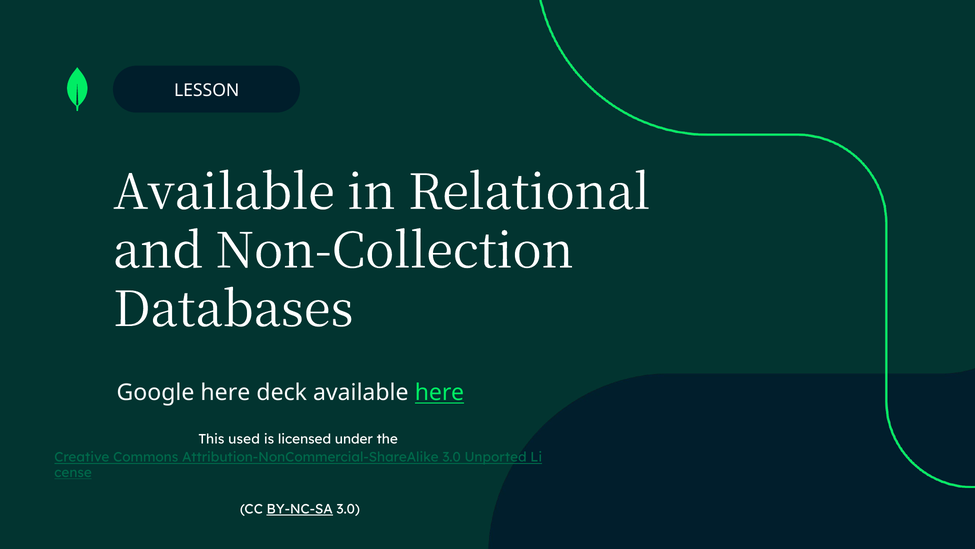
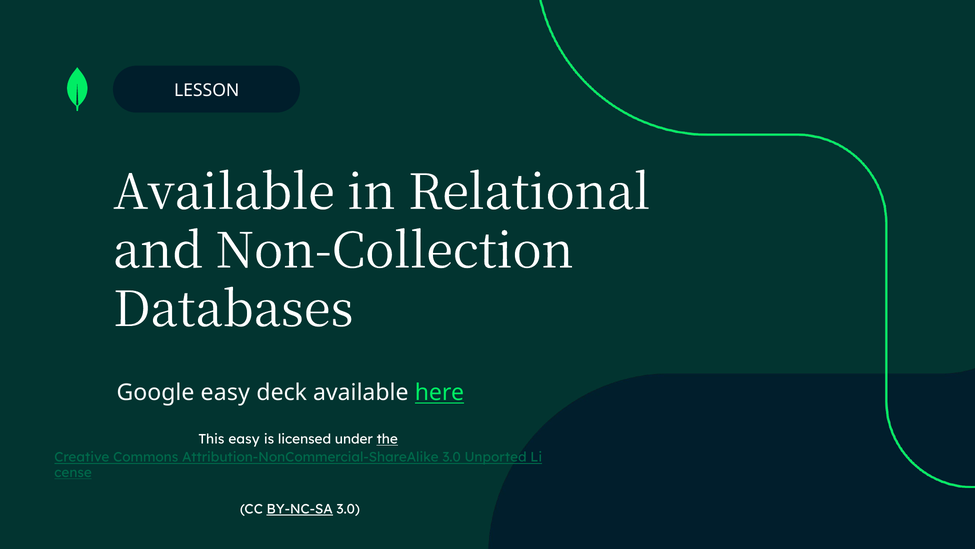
Google here: here -> easy (225, 392)
This used: used -> easy (244, 439)
the underline: none -> present (387, 439)
